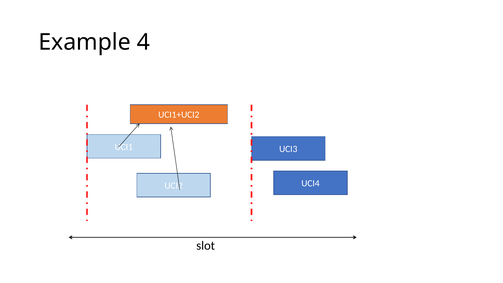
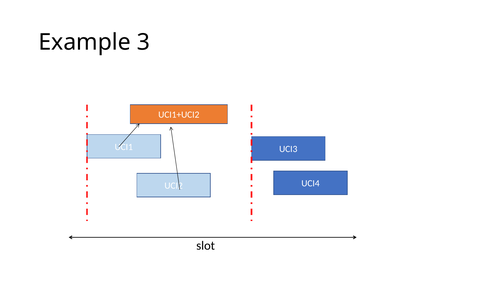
4: 4 -> 3 (144, 42)
